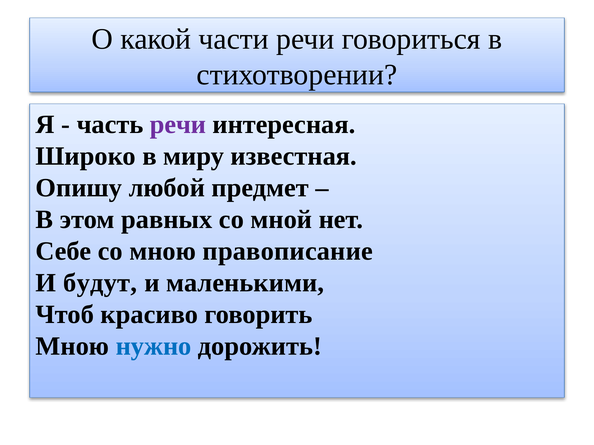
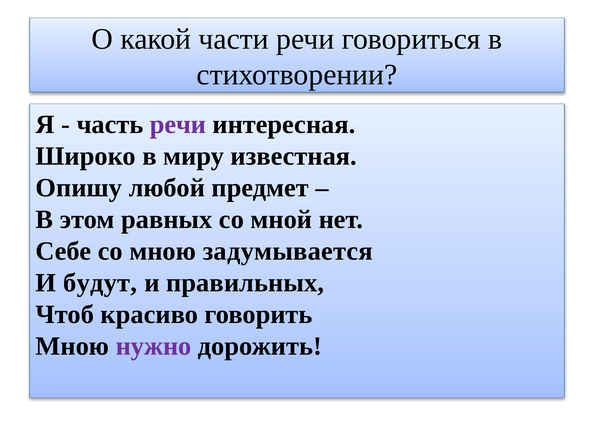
правописание: правописание -> задумывается (288, 251)
маленькими: маленькими -> правильных (245, 283)
нужно colour: blue -> purple (154, 347)
